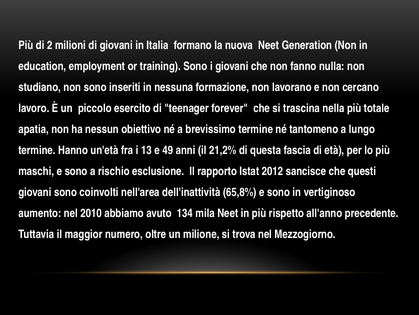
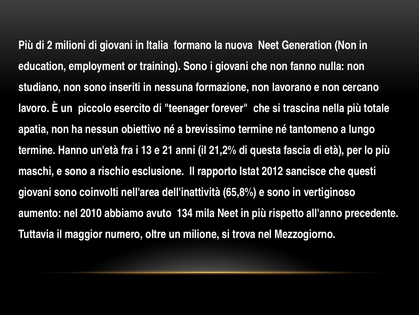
49: 49 -> 21 (168, 150)
